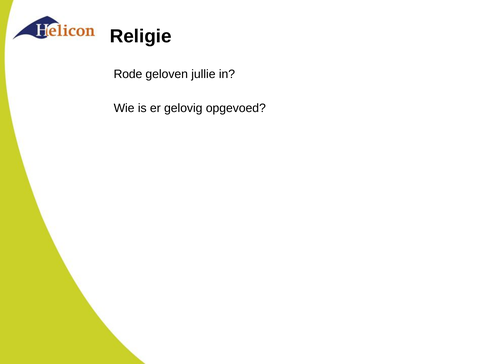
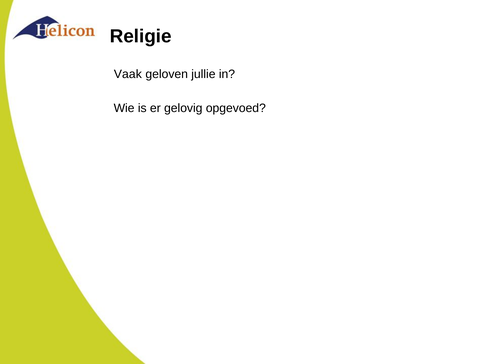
Rode: Rode -> Vaak (128, 74)
